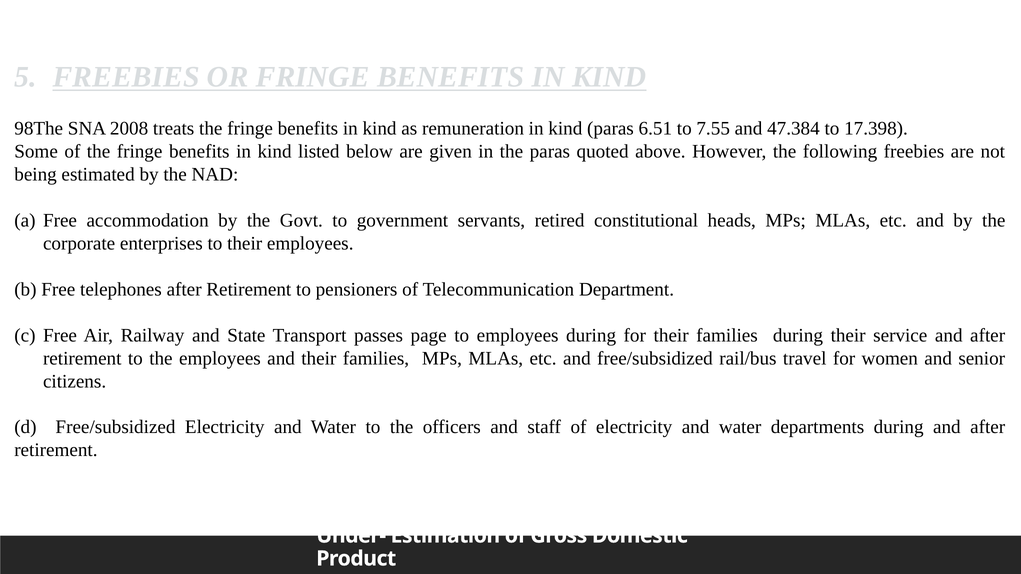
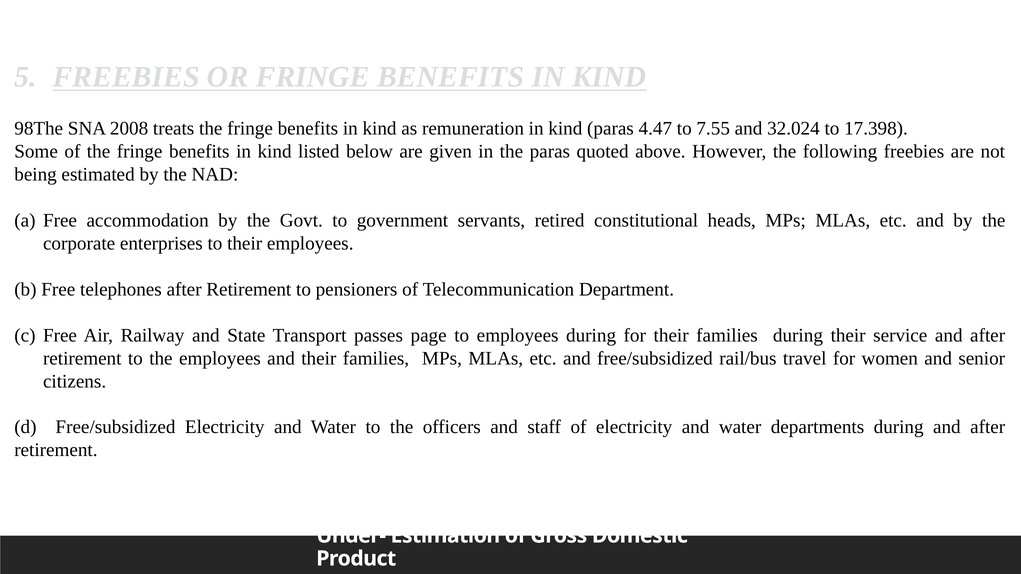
6.51: 6.51 -> 4.47 (655, 129)
47.384: 47.384 -> 32.024 (793, 129)
